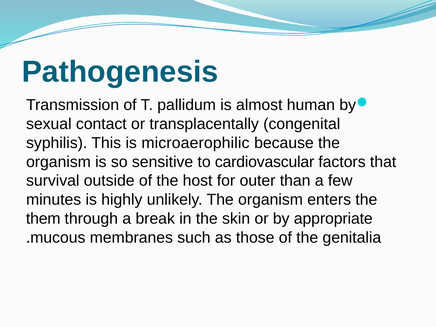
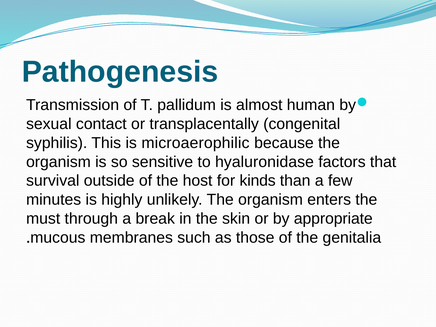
cardiovascular: cardiovascular -> hyaluronidase (264, 162)
outer: outer -> kinds (258, 181)
them: them -> must (43, 219)
